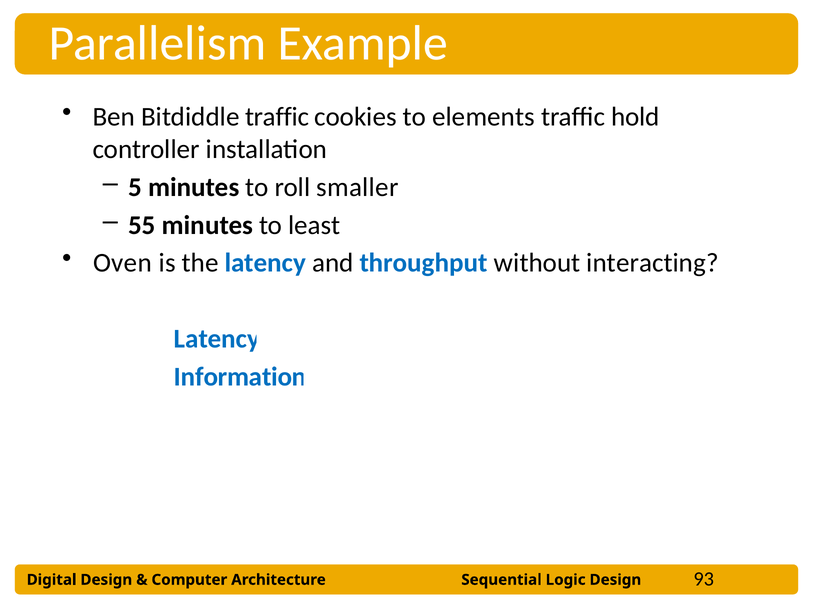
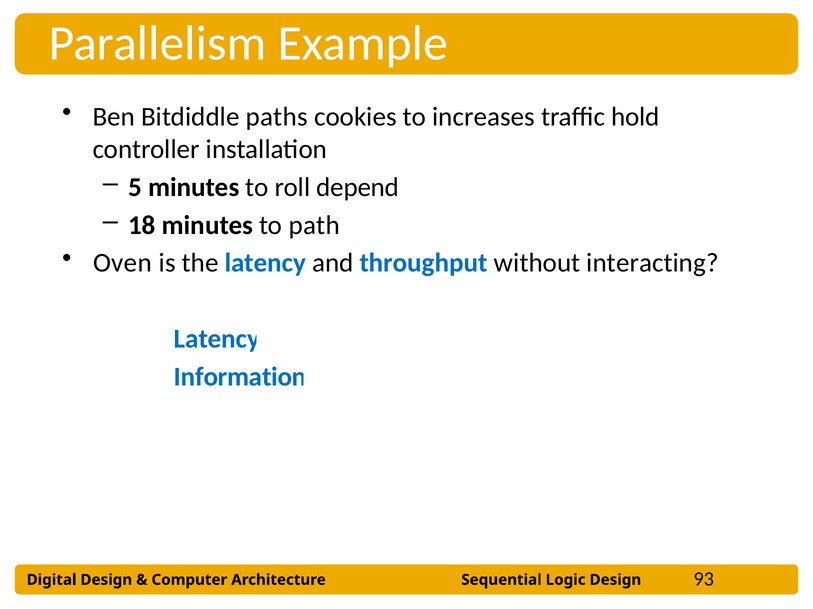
Bitdiddle traffic: traffic -> paths (277, 117)
elements: elements -> increases (484, 117)
smaller: smaller -> depend (358, 187)
55: 55 -> 18 (142, 225)
least: least -> path (314, 225)
